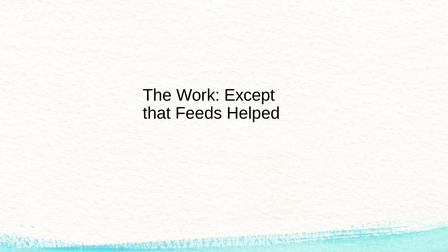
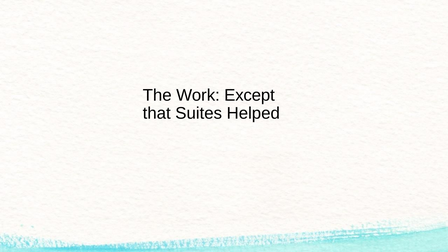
Feeds: Feeds -> Suites (199, 113)
